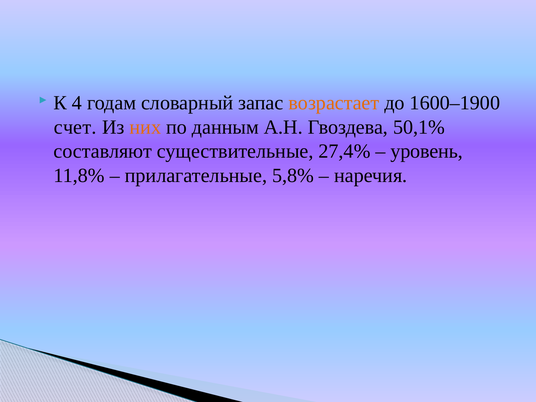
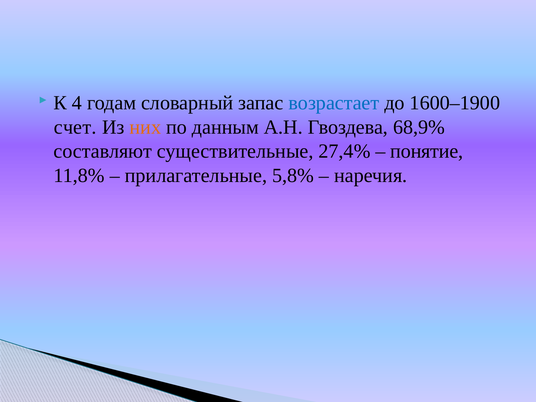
возрастает colour: orange -> blue (334, 103)
50,1%: 50,1% -> 68,9% (419, 127)
уровень: уровень -> понятие (427, 151)
